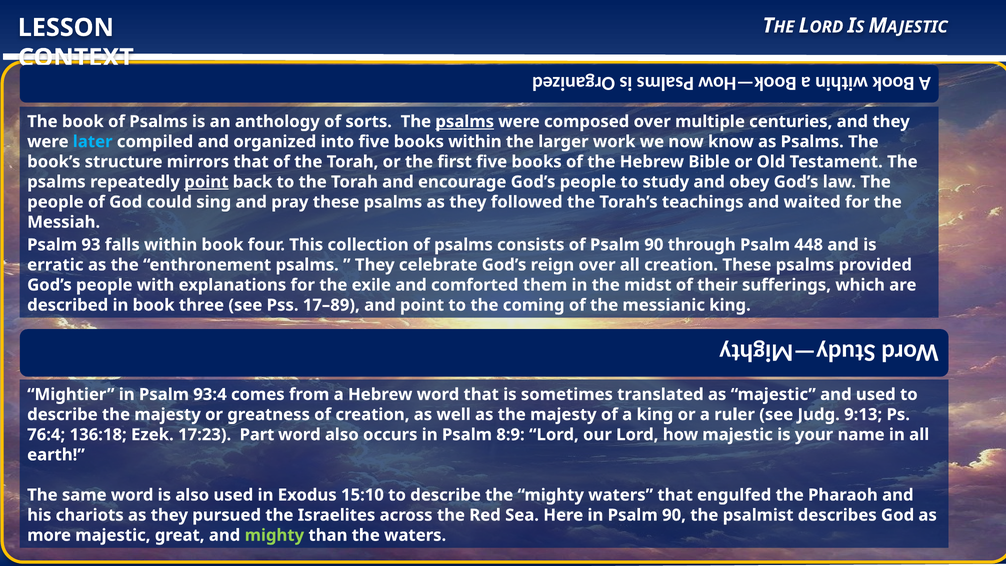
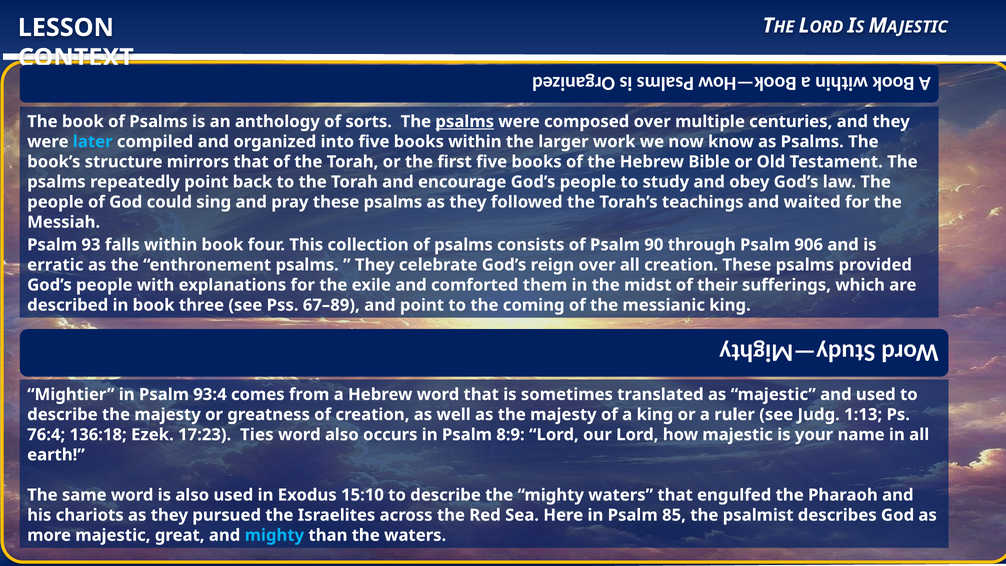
point underline: present -> none (206, 182)
448: 448 -> 906 (809, 245)
17–89: 17–89 -> 67–89 (331, 305)
9:13: 9:13 -> 1:13 (863, 414)
Part: Part -> Ties (257, 435)
in Psalm 90: 90 -> 85 (674, 515)
mighty colour: light green -> light blue (274, 535)
